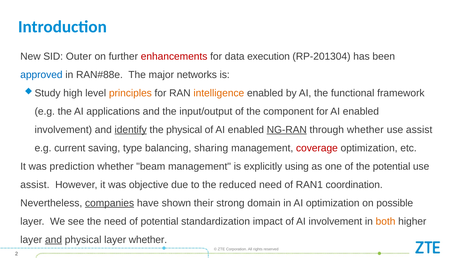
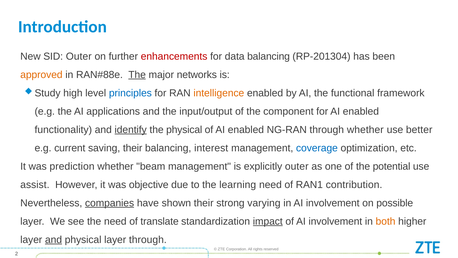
data execution: execution -> balancing (269, 56)
approved colour: blue -> orange (41, 75)
The underline: none -> present (137, 75)
principles colour: orange -> blue (130, 93)
involvement: involvement -> functionality (63, 130)
NG-RAN underline: present -> none (287, 130)
assist: assist -> better (419, 130)
saving type: type -> their (133, 148)
sharing: sharing -> interest (211, 148)
coverage colour: red -> blue (317, 148)
explicitly using: using -> outer (297, 166)
reduced: reduced -> learning (238, 184)
RAN1 coordination: coordination -> contribution (354, 184)
domain: domain -> varying (264, 203)
in AI optimization: optimization -> involvement (333, 203)
of potential: potential -> translate (160, 221)
impact underline: none -> present (268, 221)
layer whether: whether -> through (148, 239)
